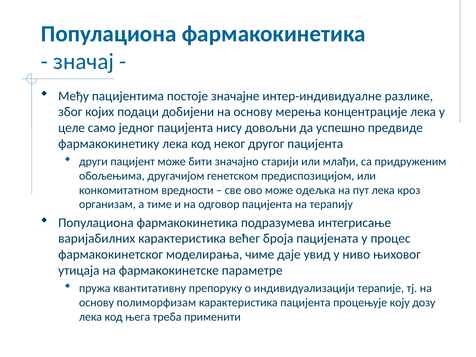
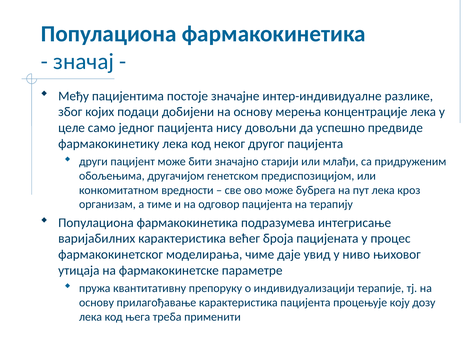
одељка: одељка -> бубрега (316, 190)
полиморфизам: полиморфизам -> прилагођавање (156, 302)
